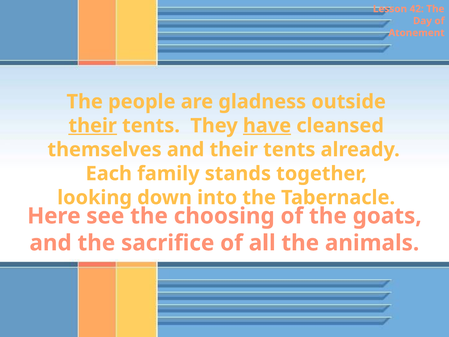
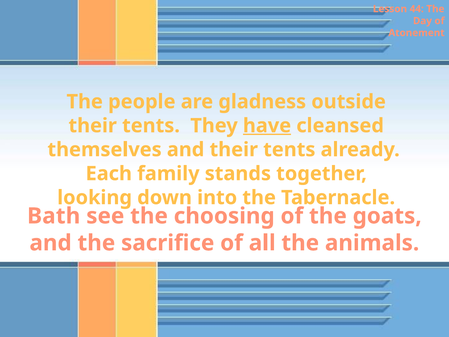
42: 42 -> 44 (417, 9)
their underline: present -> none (93, 126)
Here: Here -> Bath (54, 216)
